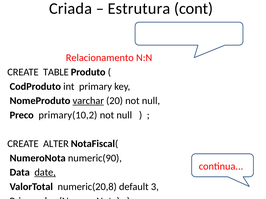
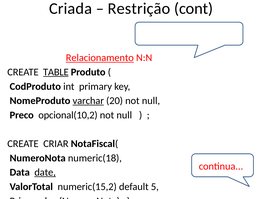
Estrutura: Estrutura -> Restrição (139, 9)
Relacionamento underline: none -> present (100, 58)
TABLE underline: none -> present (56, 72)
primary(10,2: primary(10,2 -> opcional(10,2 (68, 115)
ALTER: ALTER -> CRIAR (56, 144)
numeric(90: numeric(90 -> numeric(18 (95, 158)
numeric(20,8: numeric(20,8 -> numeric(15,2 (87, 187)
3: 3 -> 5 (155, 187)
